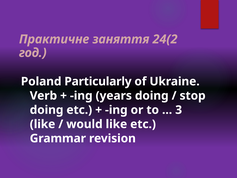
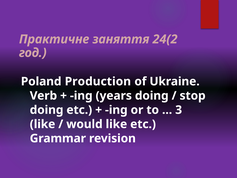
Particularly: Particularly -> Production (98, 81)
